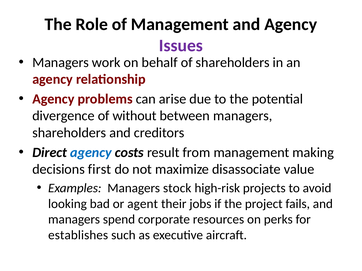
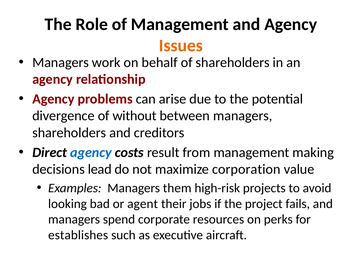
Issues colour: purple -> orange (181, 46)
first: first -> lead (100, 170)
disassociate: disassociate -> corporation (246, 170)
stock: stock -> them (177, 188)
